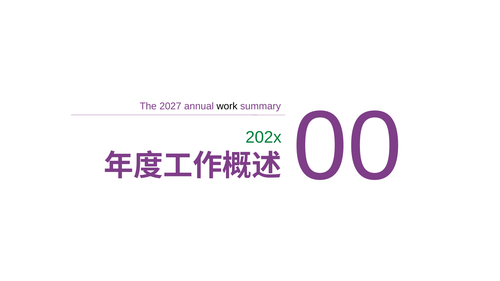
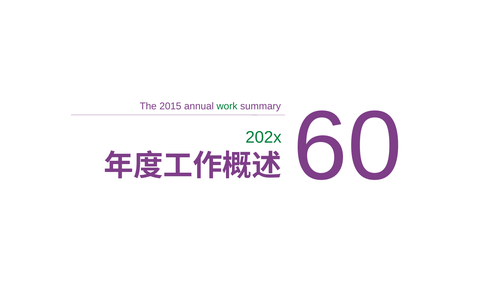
2027: 2027 -> 2015 (170, 106)
work colour: black -> green (227, 106)
00: 00 -> 60 (347, 147)
